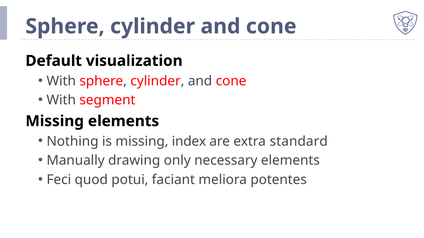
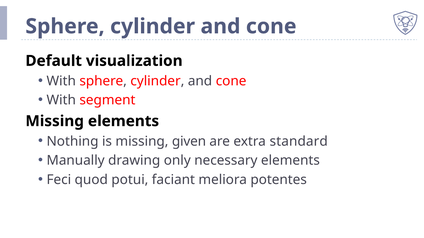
index: index -> given (189, 142)
